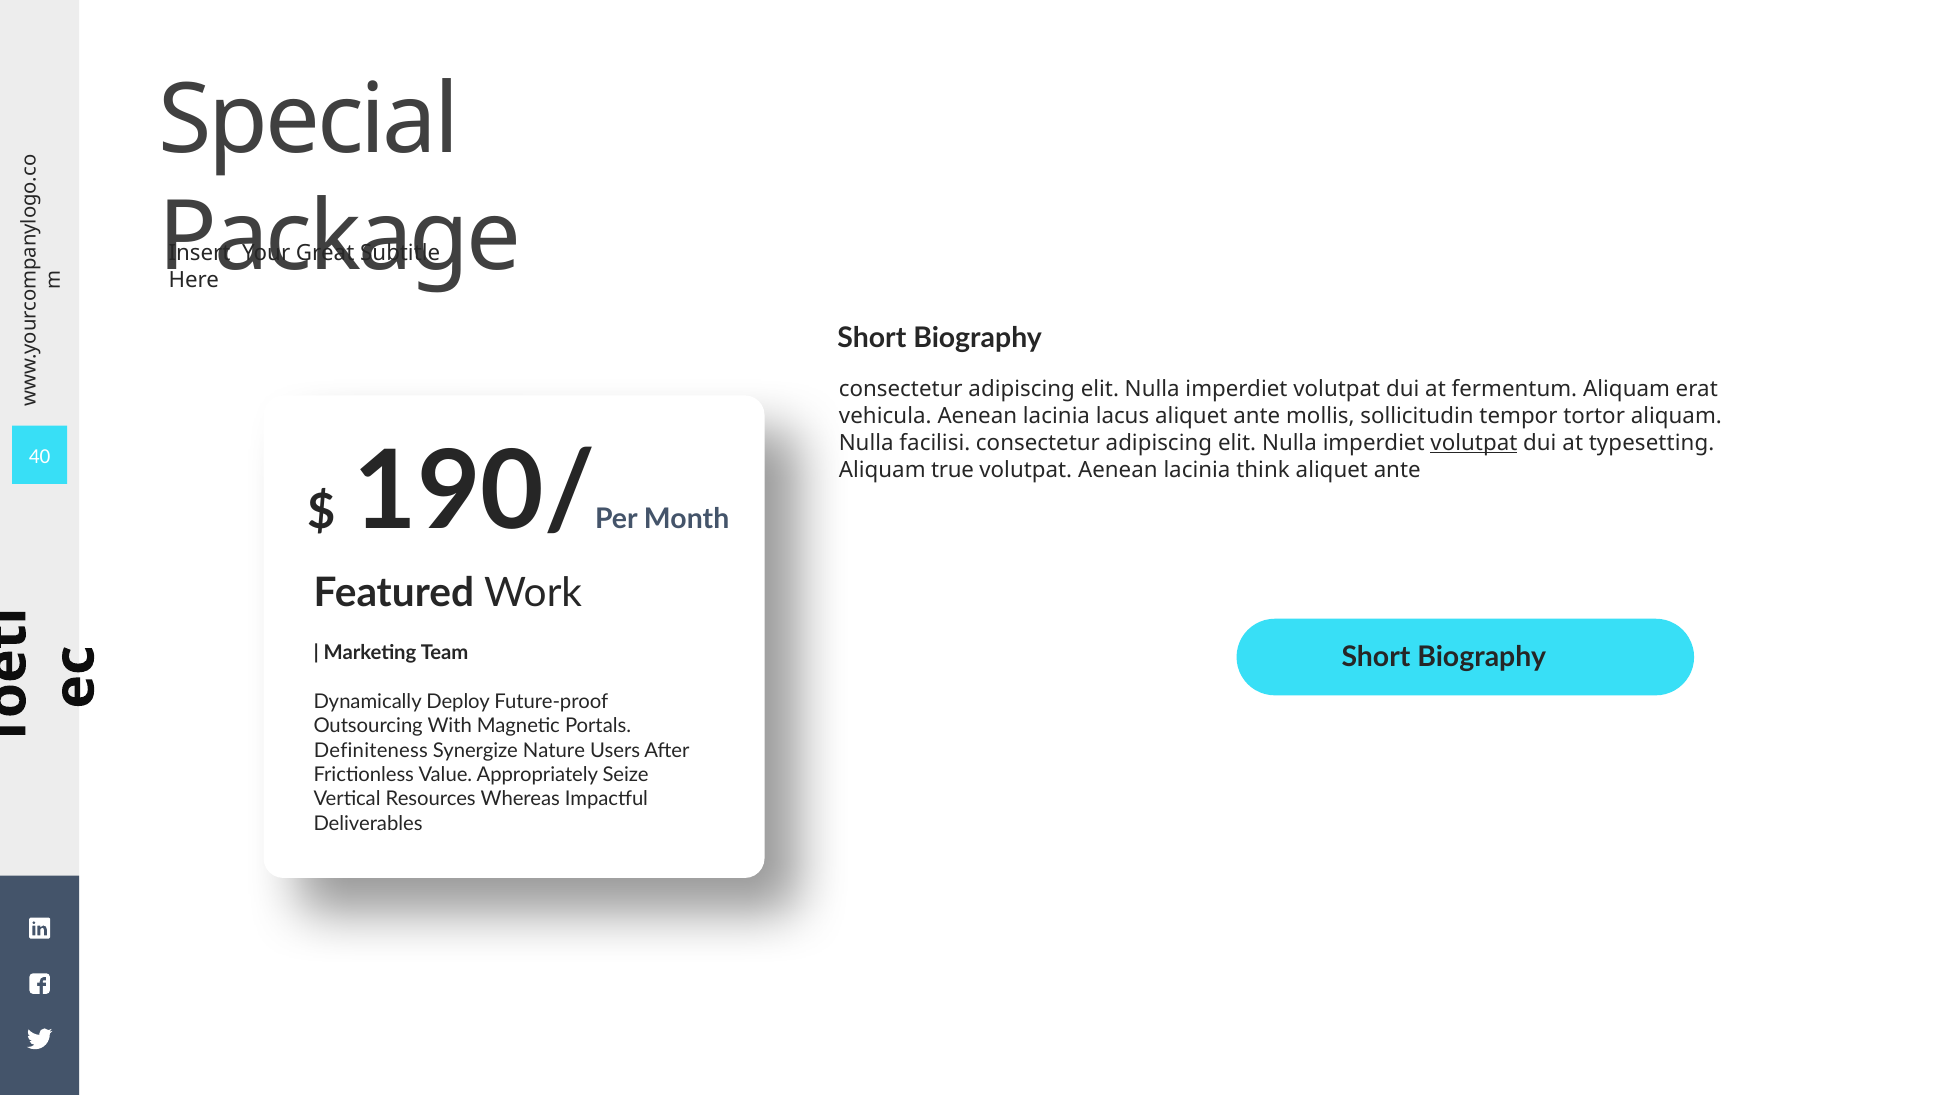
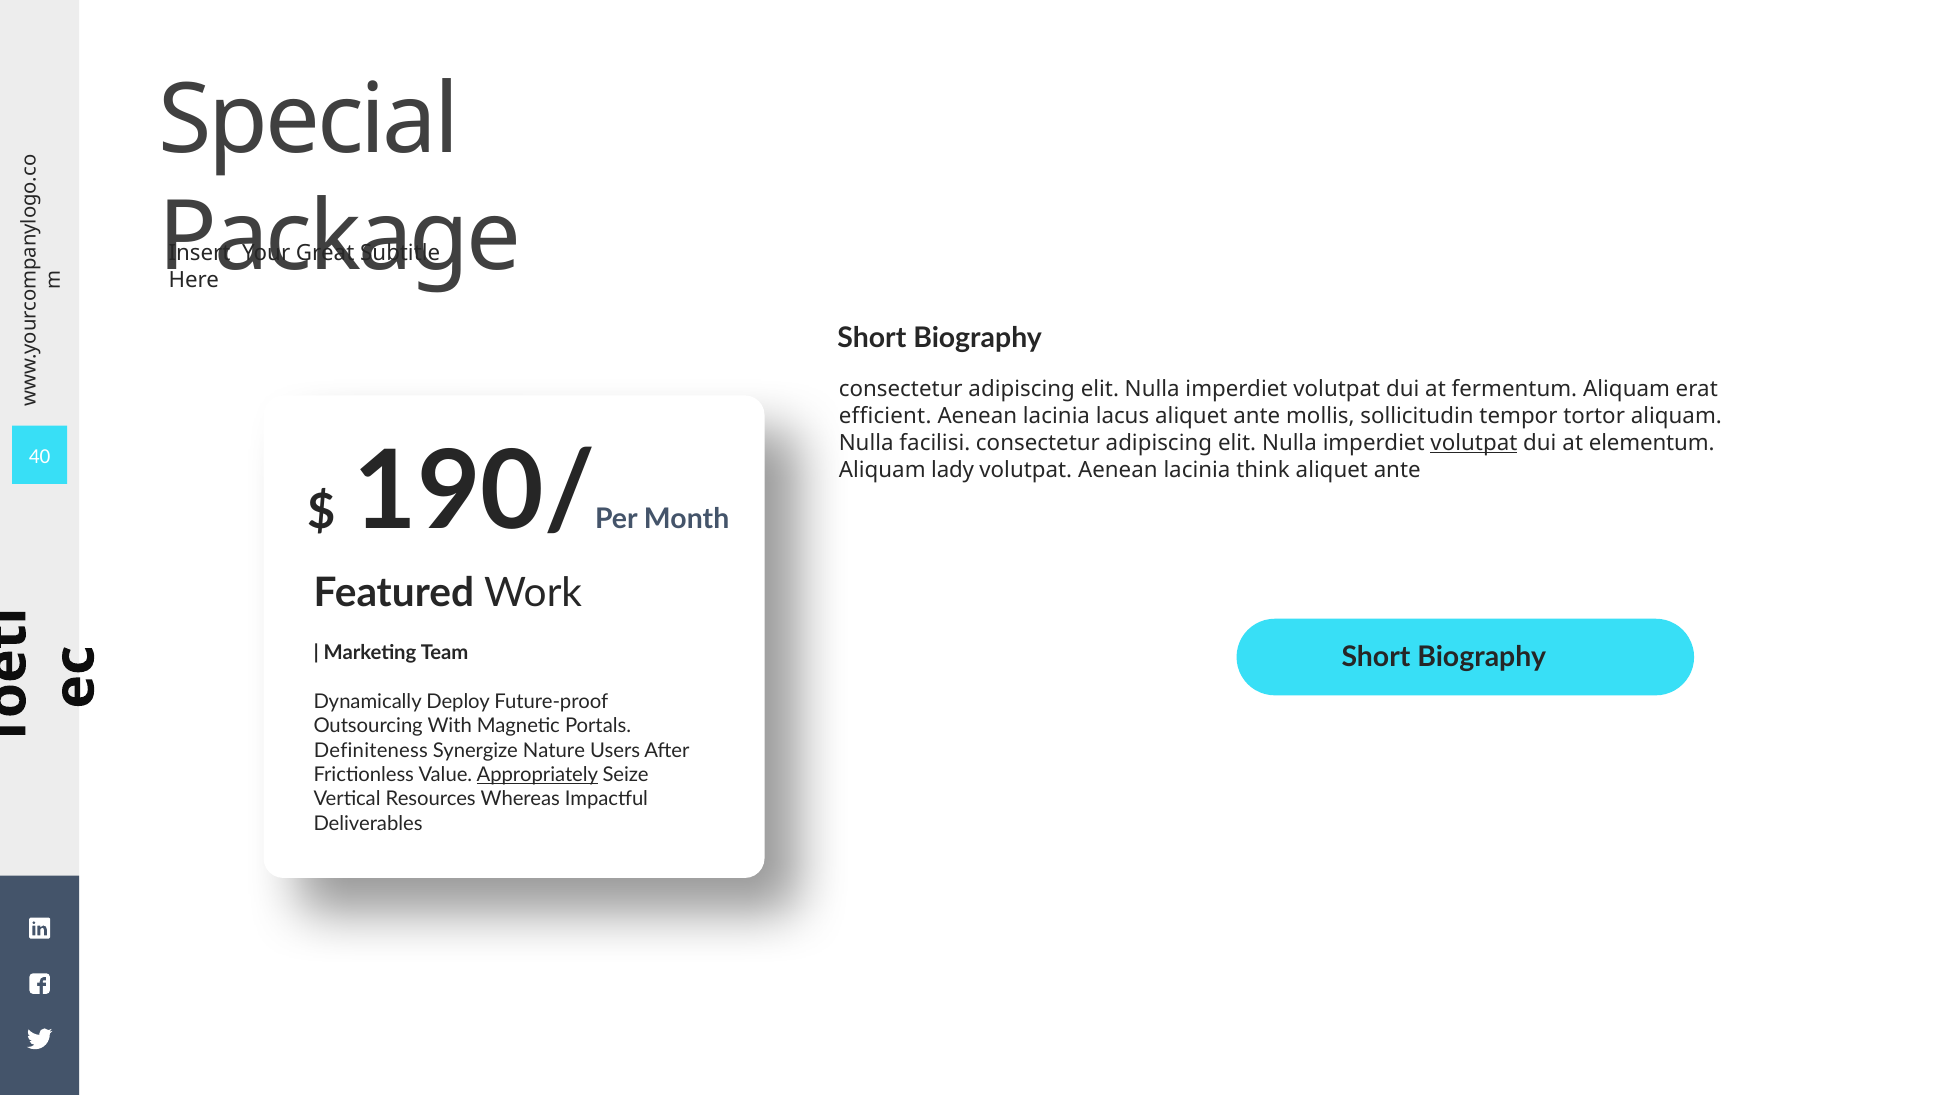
vehicula: vehicula -> efficient (885, 416)
typesetting: typesetting -> elementum (1652, 443)
true: true -> lady (953, 470)
Appropriately underline: none -> present (537, 775)
